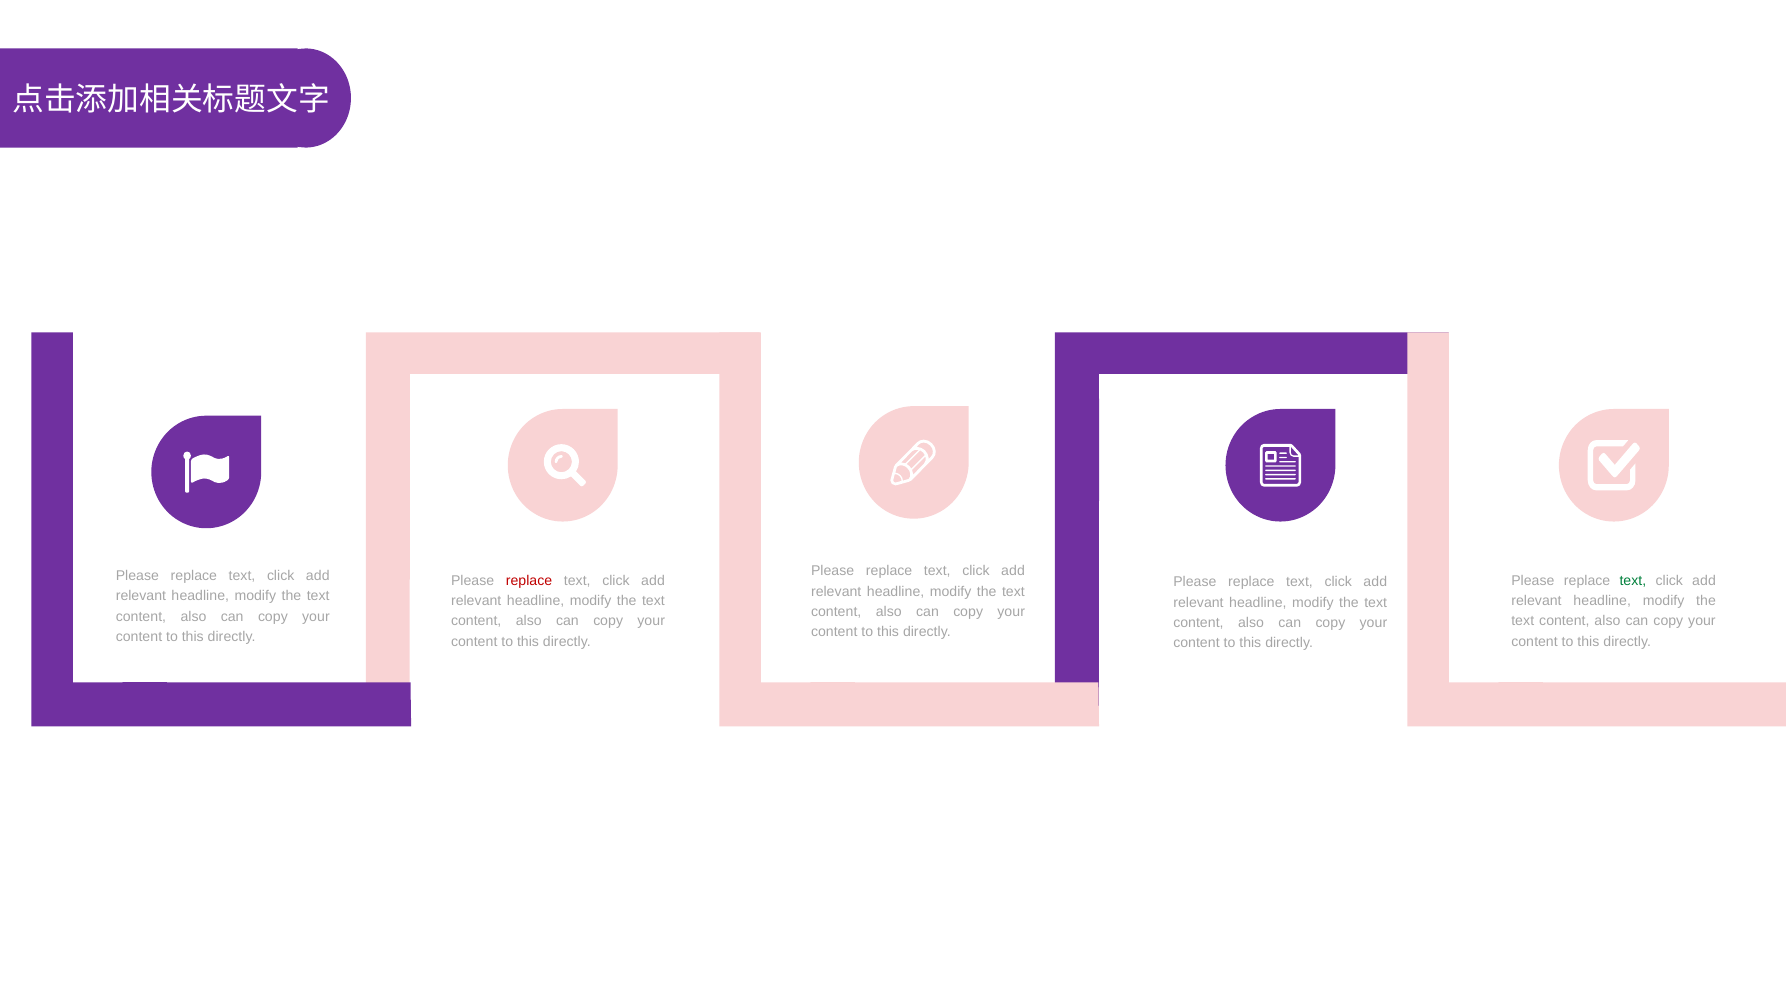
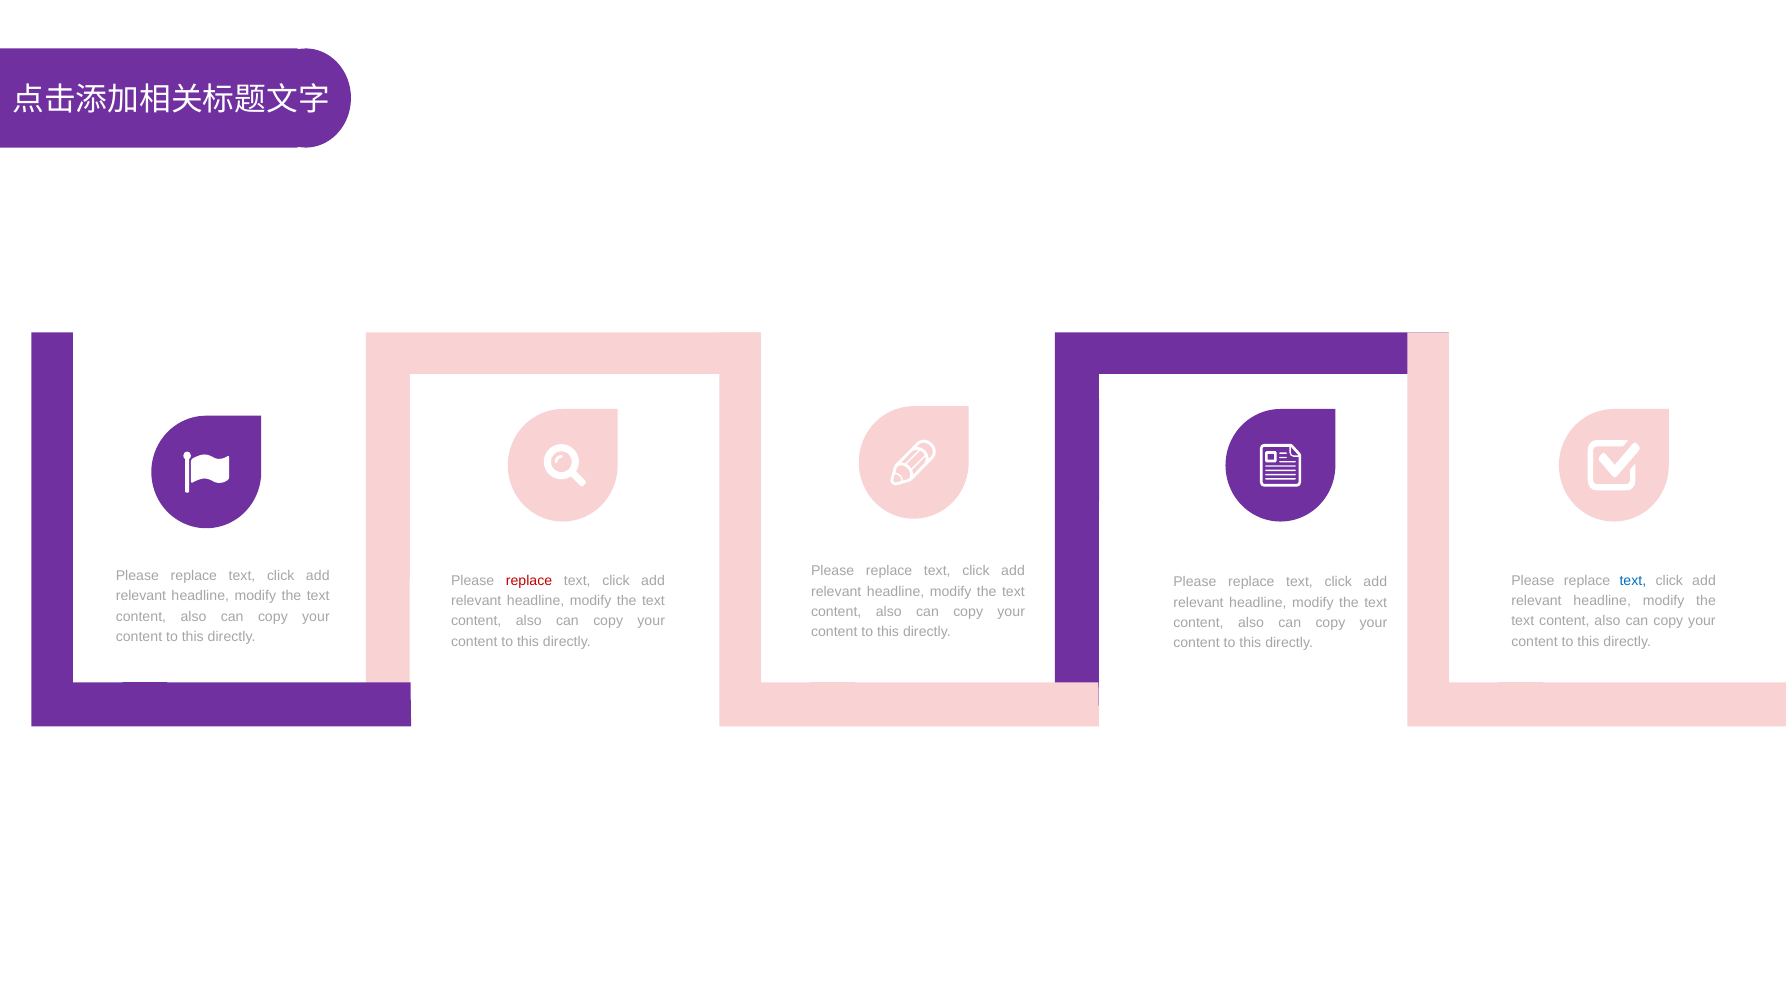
text colour: green -> blue (1633, 580)
